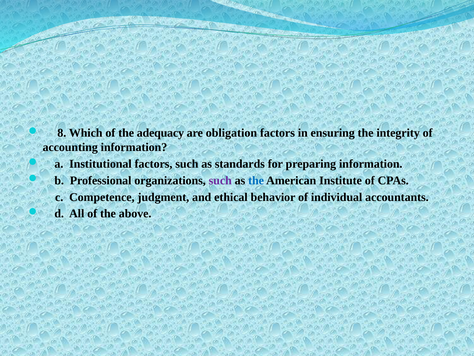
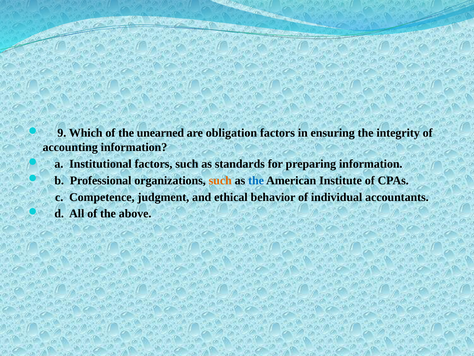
8: 8 -> 9 (62, 133)
adequacy: adequacy -> unearned (160, 133)
such colour: purple -> orange (220, 180)
